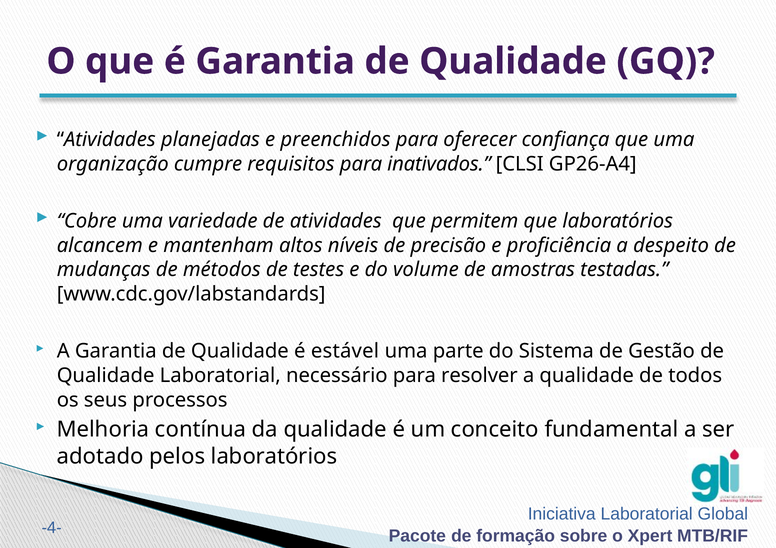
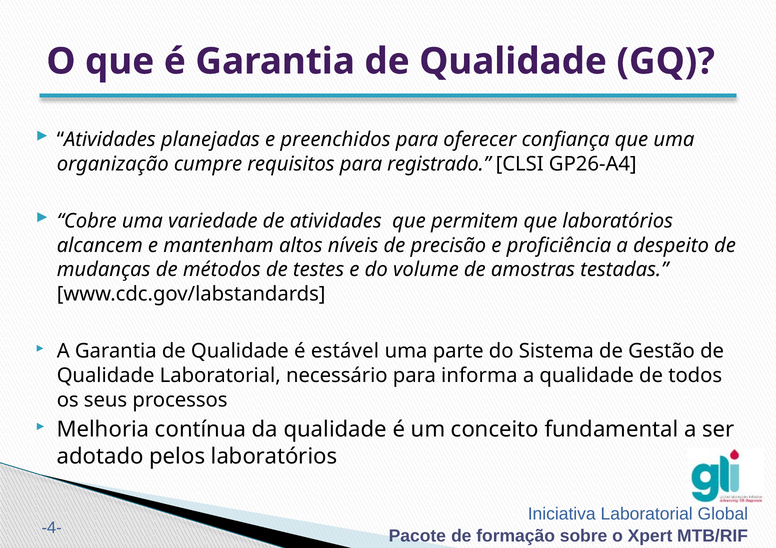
inativados: inativados -> registrado (439, 164)
resolver: resolver -> informa (479, 375)
